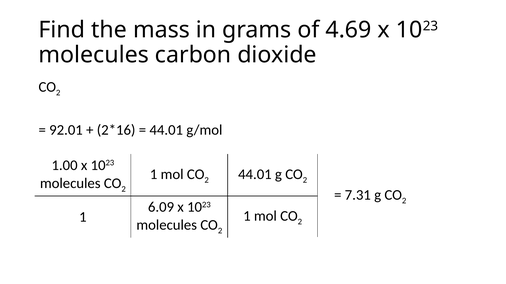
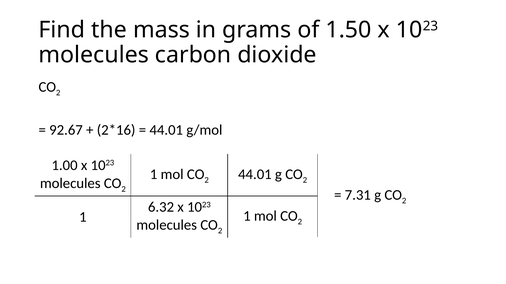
4.69: 4.69 -> 1.50 (348, 30)
92.01: 92.01 -> 92.67 (66, 130)
6.09: 6.09 -> 6.32 (161, 207)
